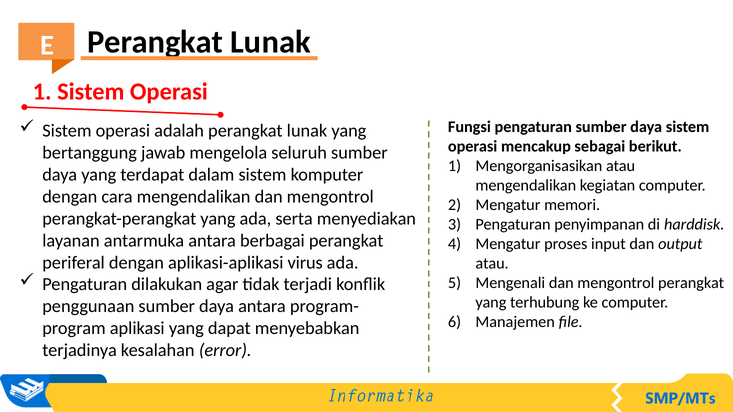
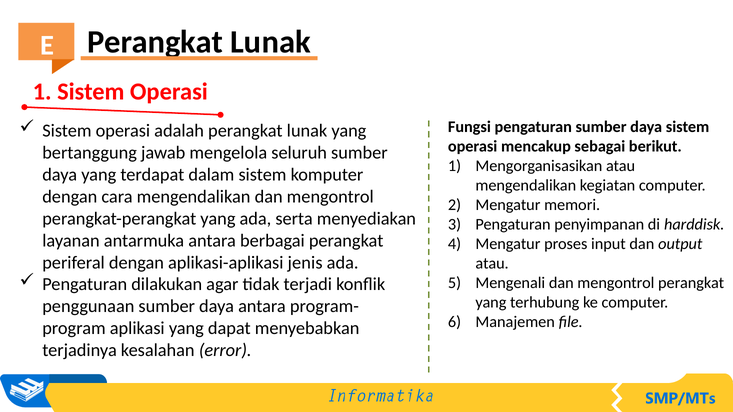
virus: virus -> jenis (305, 263)
